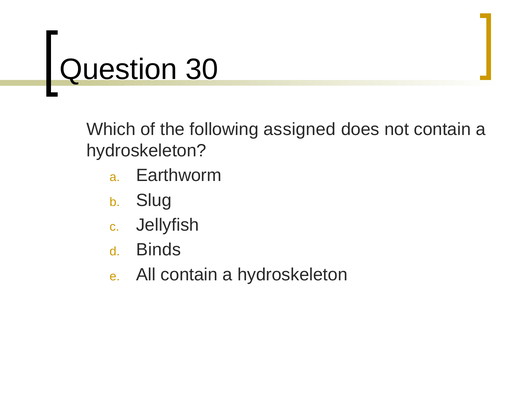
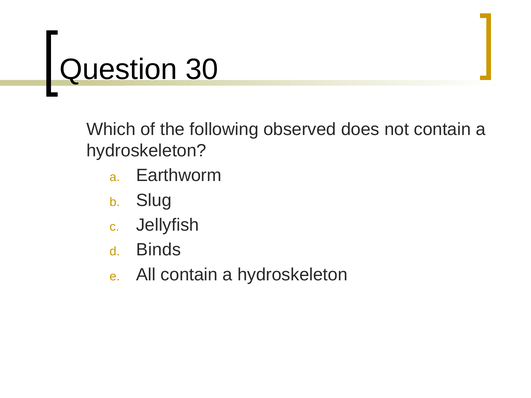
assigned: assigned -> observed (300, 130)
